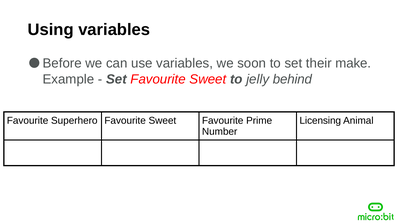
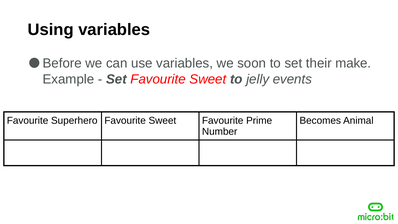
behind: behind -> events (292, 79)
Licensing: Licensing -> Becomes (320, 121)
